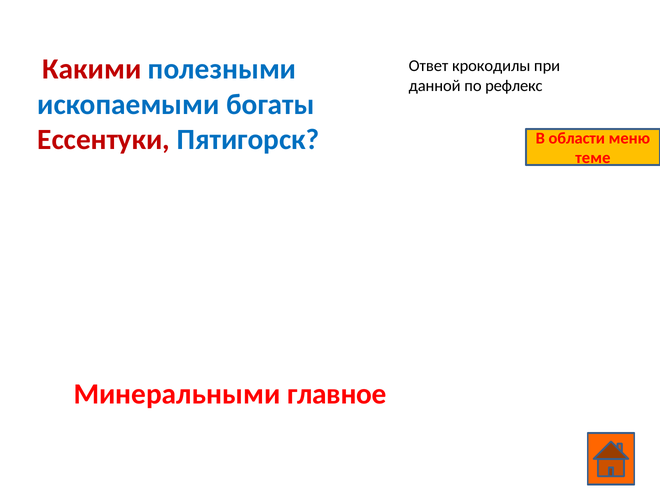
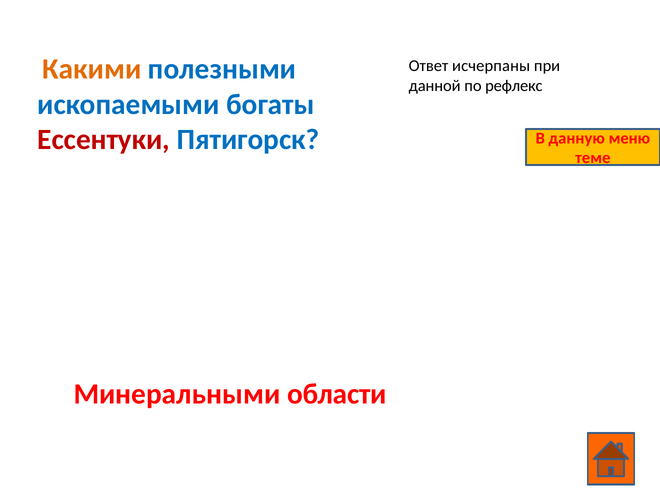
Какими colour: red -> orange (92, 69)
крокодилы: крокодилы -> исчерпаны (491, 66)
области: области -> данную (577, 138)
главное: главное -> области (337, 394)
